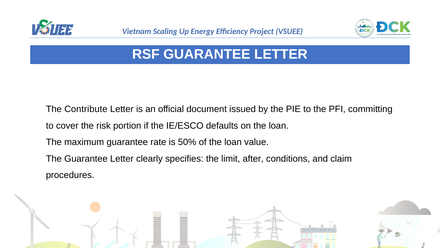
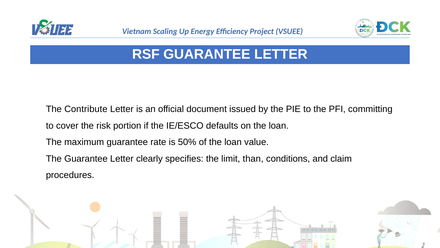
after: after -> than (253, 158)
